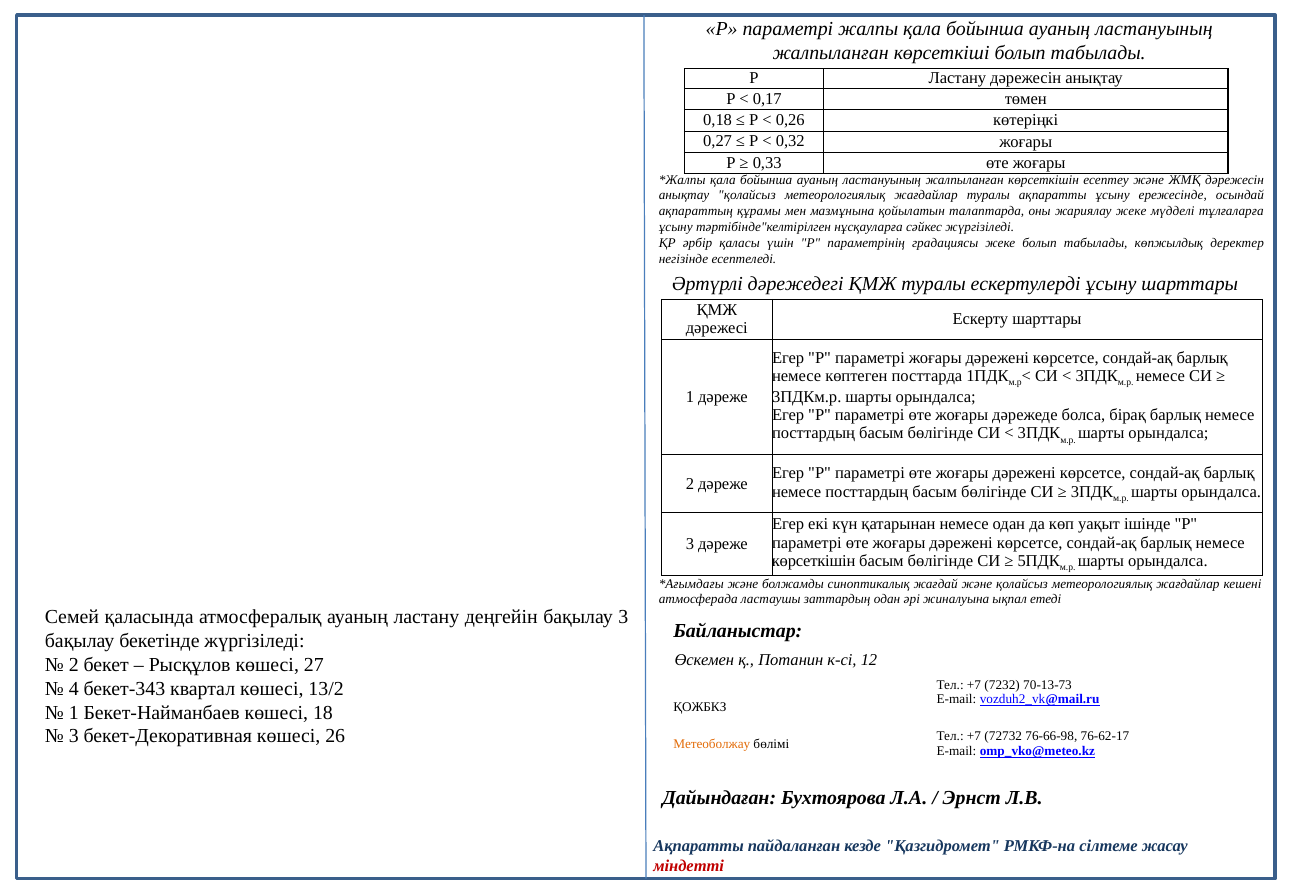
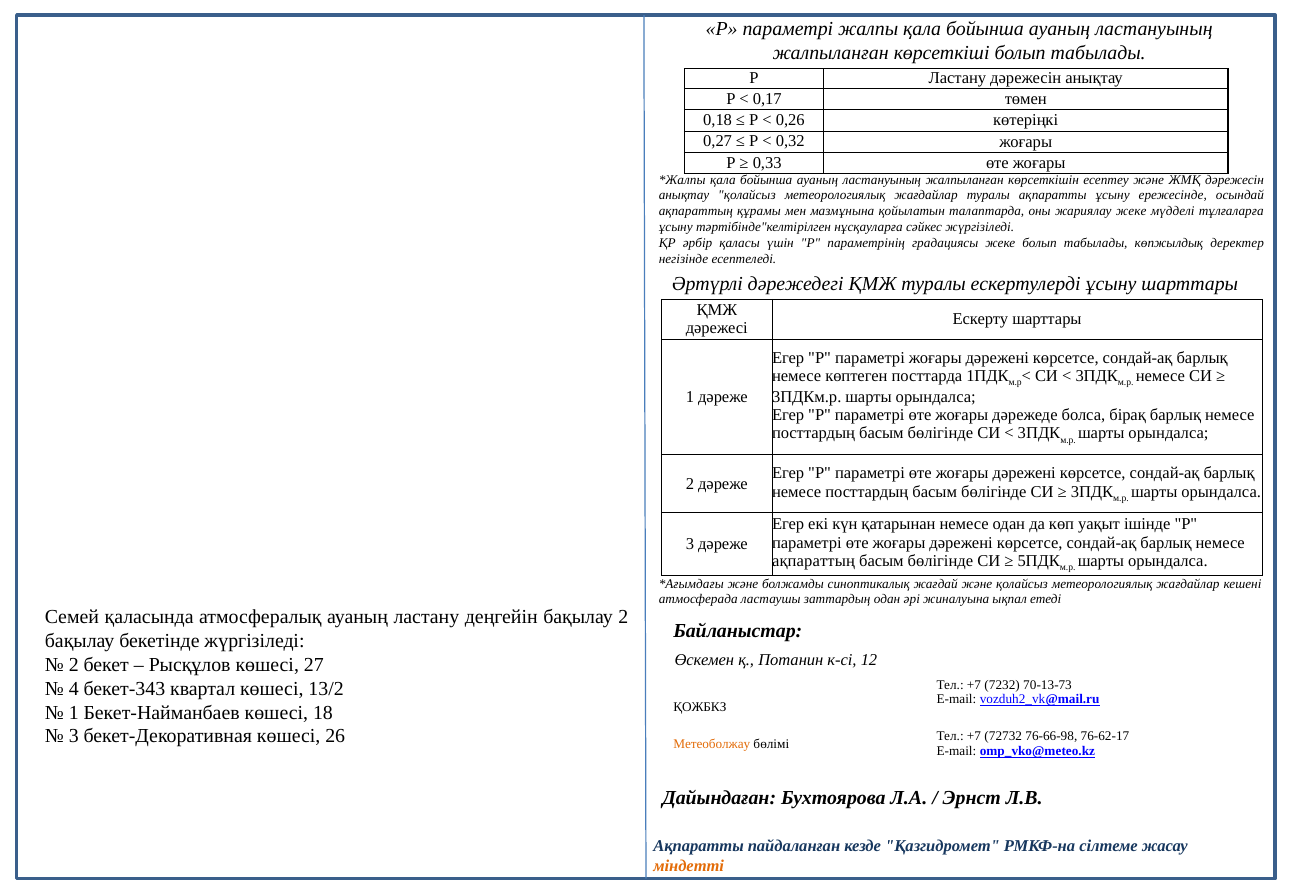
көрсеткішін: көрсеткішін -> ақпараттың (814, 561)
бақылау 3: 3 -> 2 (623, 617)
міндетті colour: red -> orange (689, 866)
